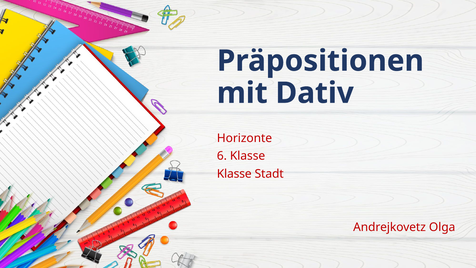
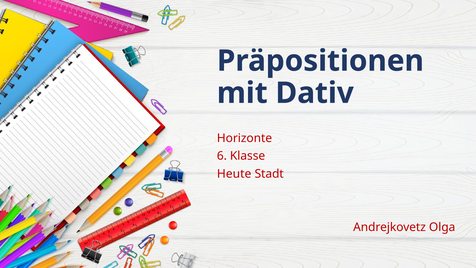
Klasse: Klasse -> Heute (234, 174)
